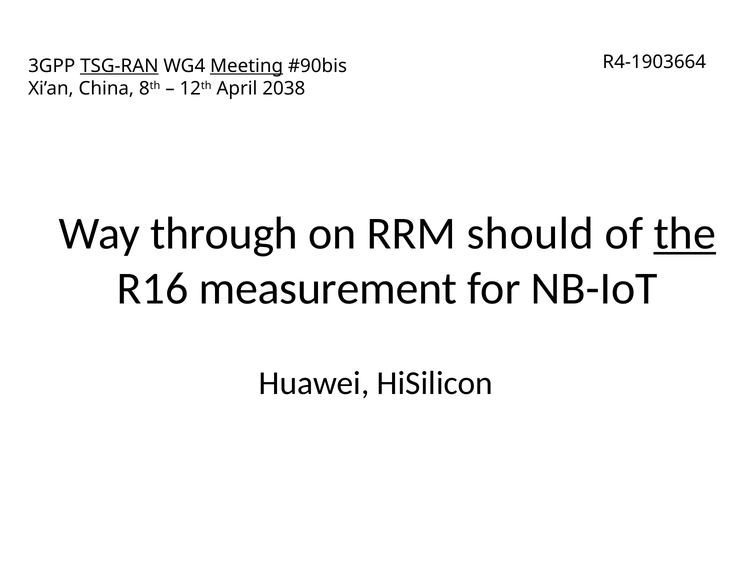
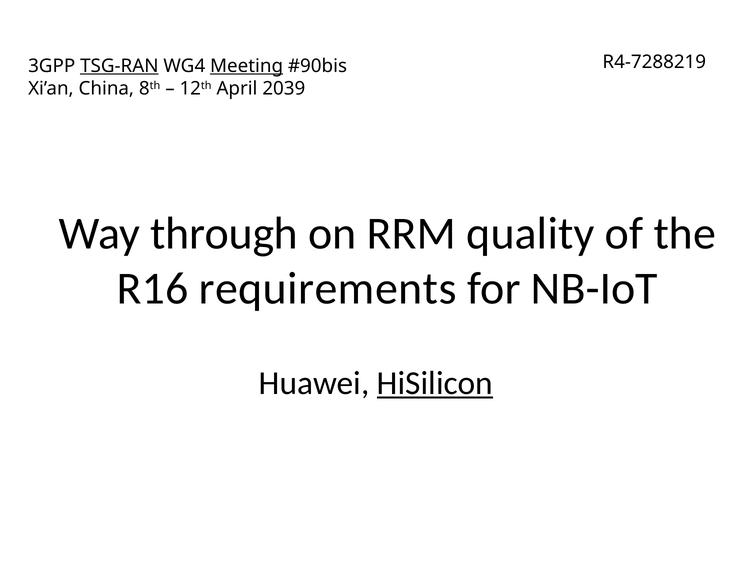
R4-1903664: R4-1903664 -> R4-7288219 (654, 62)
2038: 2038 -> 2039 (284, 89)
should: should -> quality (530, 234)
the underline: present -> none (685, 234)
measurement: measurement -> requirements (328, 289)
HiSilicon underline: none -> present (435, 383)
